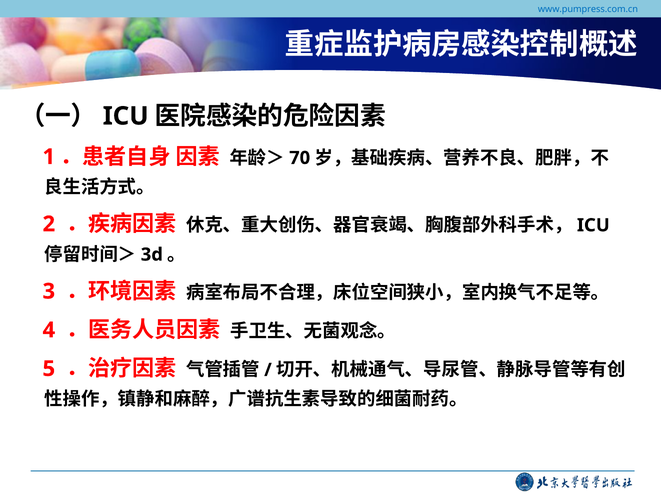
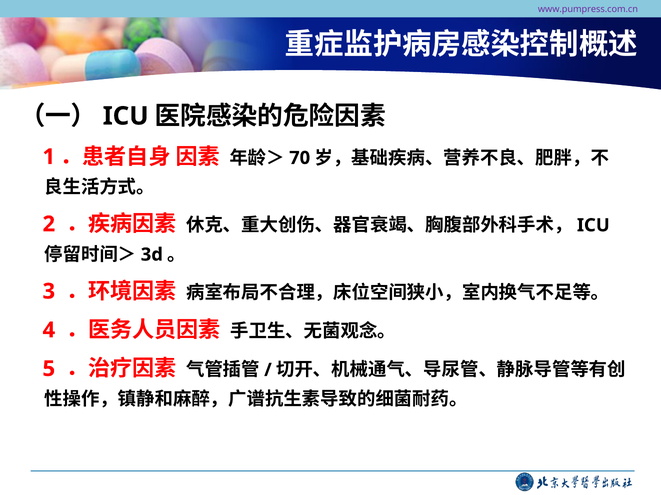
www.pumpress.com.cn colour: blue -> purple (588, 9)
